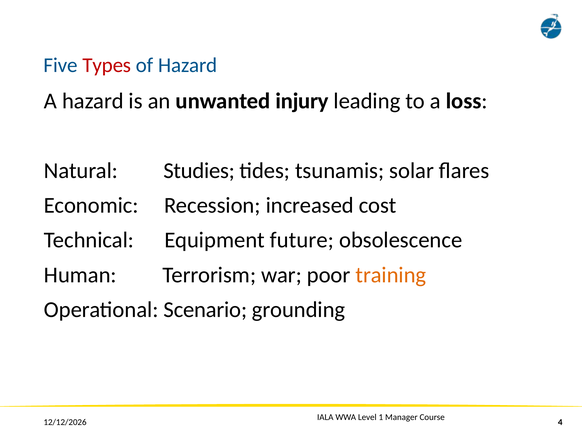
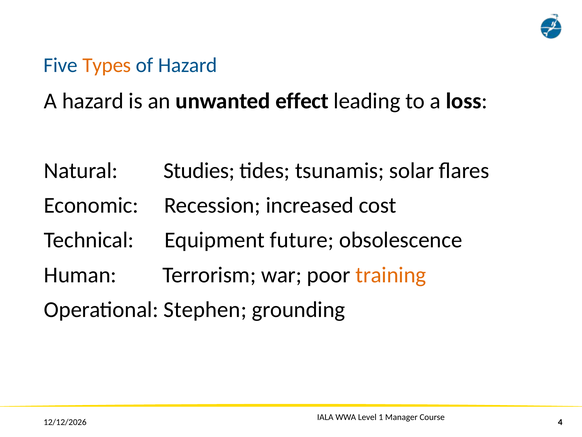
Types colour: red -> orange (107, 65)
injury: injury -> effect (302, 101)
Scenario: Scenario -> Stephen (205, 309)
